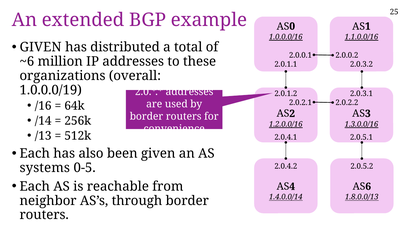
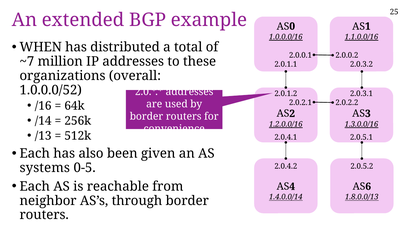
GIVEN: GIVEN -> WHEN (41, 47)
~6: ~6 -> ~7 (27, 61)
1.0.0.0/19: 1.0.0.0/19 -> 1.0.0.0/52 (51, 90)
